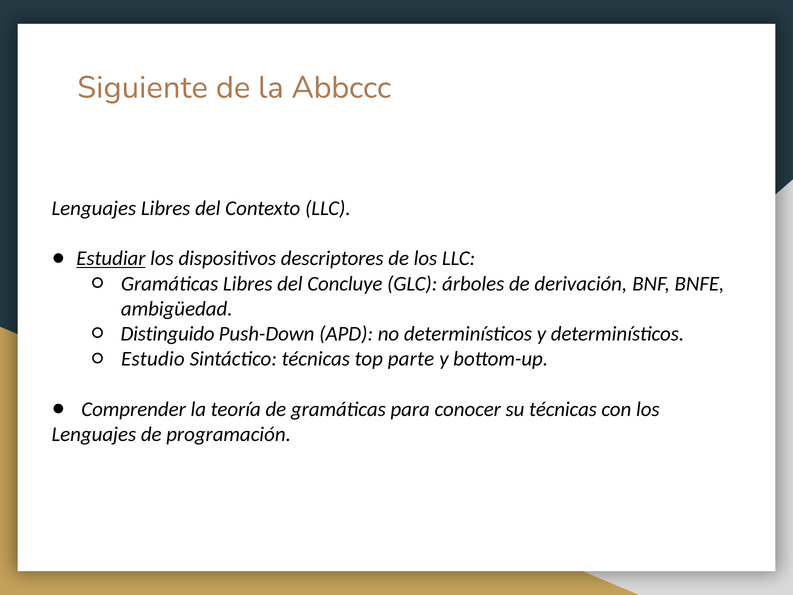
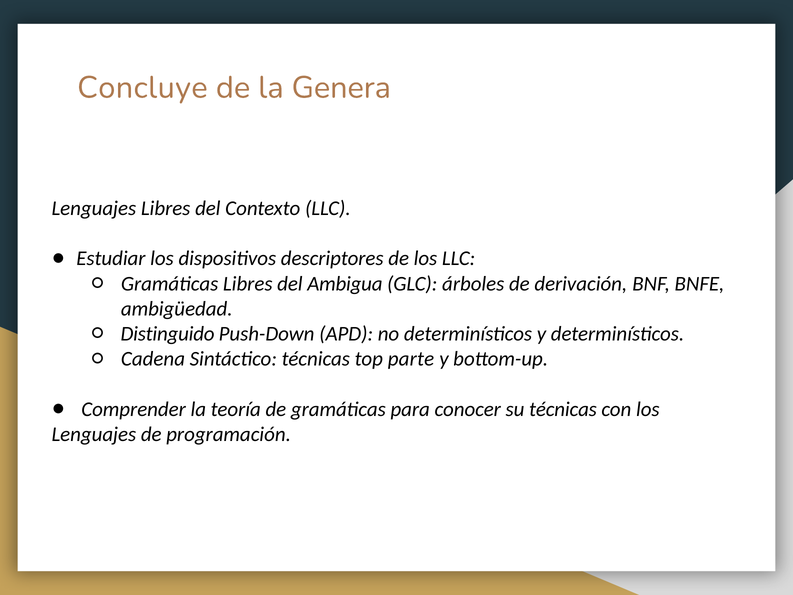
Siguiente: Siguiente -> Concluye (142, 87)
la Abbccc: Abbccc -> Genera (341, 87)
Estudiar underline: present -> none (111, 258)
Concluye: Concluye -> Ambigua (345, 284)
Estudio: Estudio -> Cadena (153, 359)
